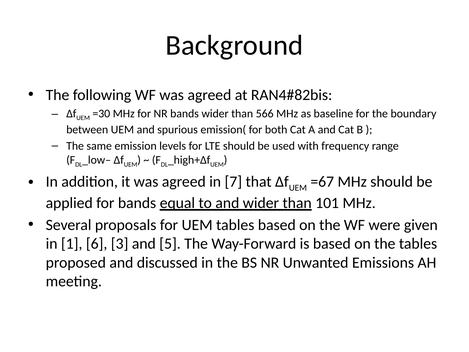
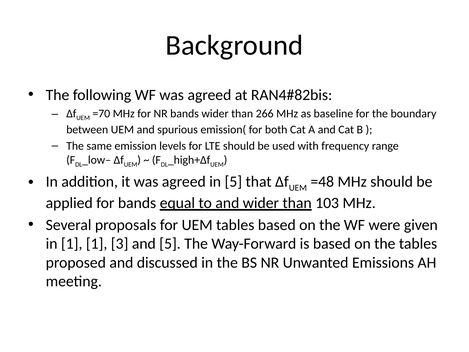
=30: =30 -> =70 (101, 113)
566: 566 -> 266 (265, 113)
in 7: 7 -> 5 (233, 182)
=67: =67 -> =48 (322, 182)
101: 101 -> 103 (327, 203)
1 6: 6 -> 1 (97, 244)
